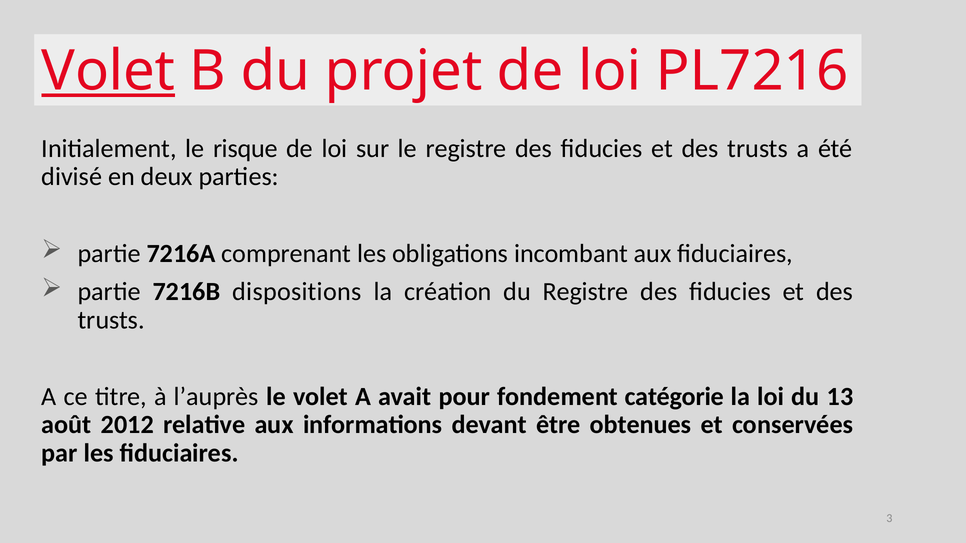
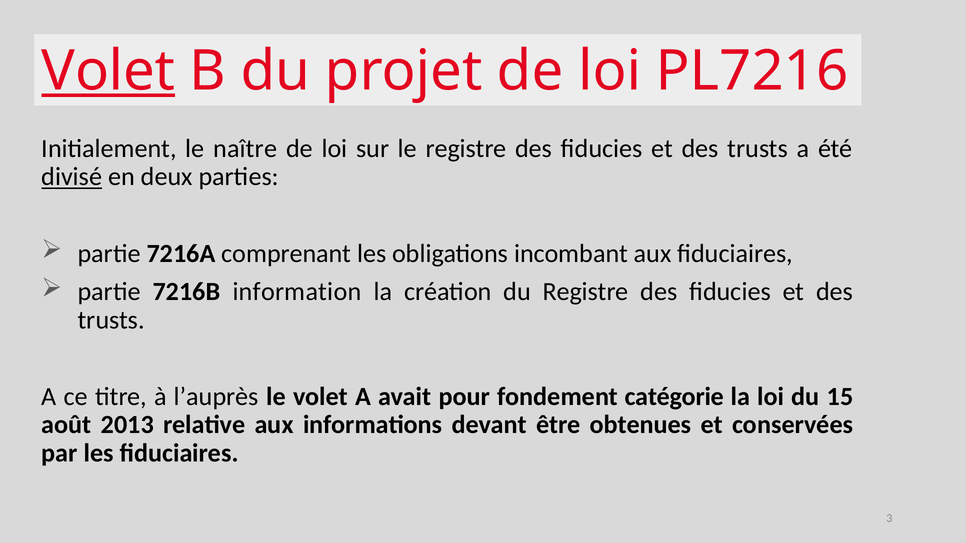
risque: risque -> naître (245, 149)
divisé underline: none -> present (72, 177)
dispositions: dispositions -> information (297, 292)
13: 13 -> 15 (840, 397)
2012: 2012 -> 2013 (127, 425)
